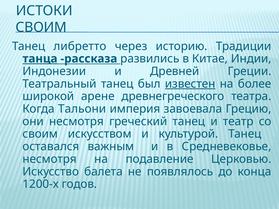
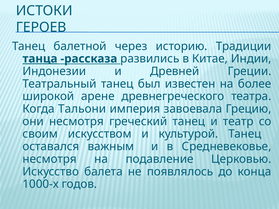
СВОИМ: СВОИМ -> ГЕРОЕВ (41, 27)
либретто: либретто -> балетной (80, 46)
известен underline: present -> none (190, 84)
1200-х: 1200-х -> 1000-х (41, 184)
